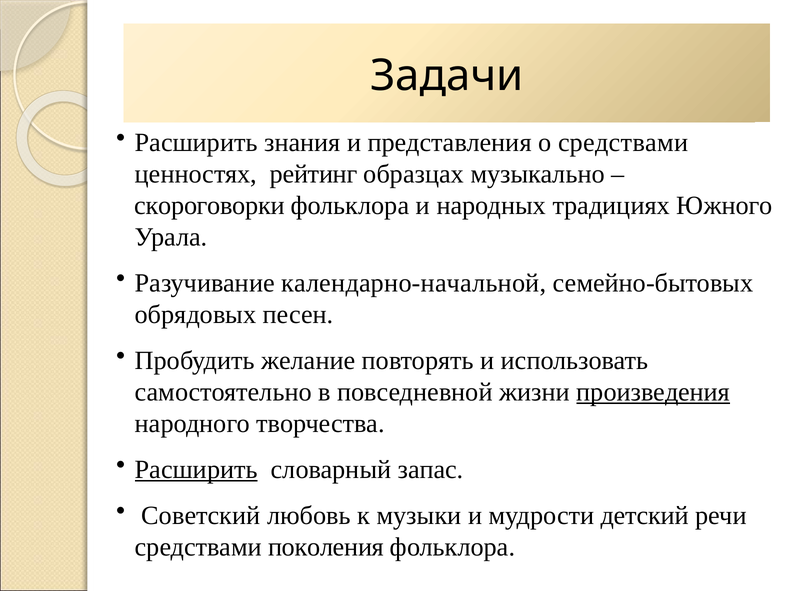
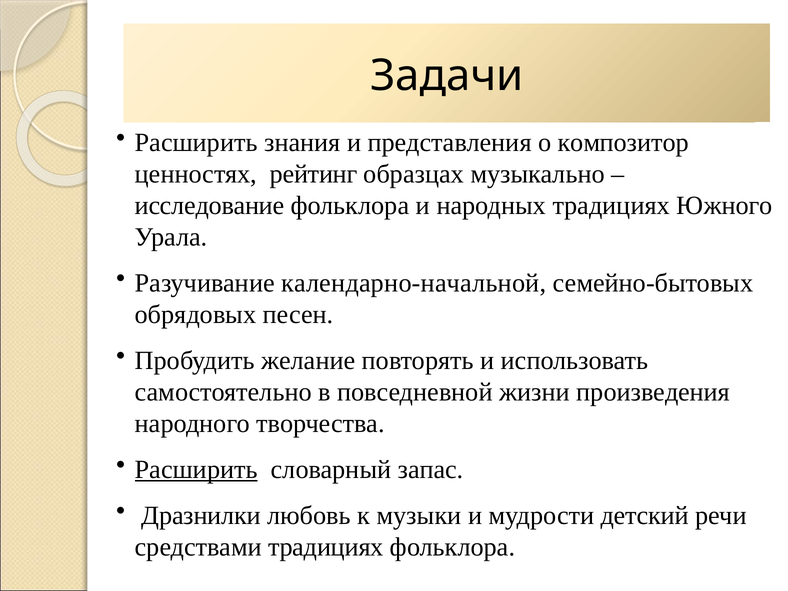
о средствами: средствами -> композитор (623, 142)
скороговорки: скороговорки -> исследование (210, 205)
произведения underline: present -> none (653, 392)
Советский: Советский -> Дразнилки (201, 515)
средствами поколения: поколения -> традициях (326, 547)
